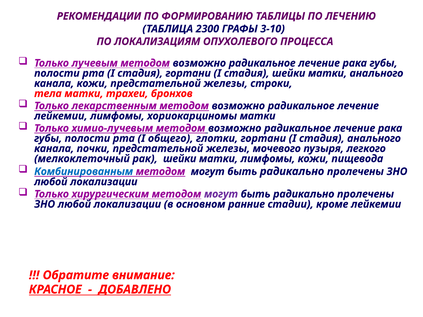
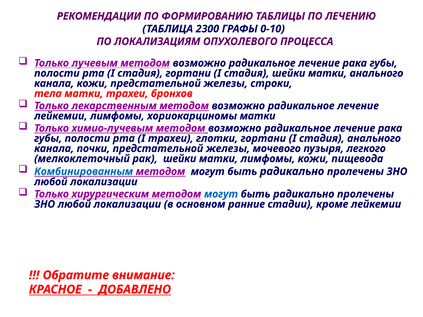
3-10: 3-10 -> 0-10 (273, 29)
I общего: общего -> трахеи (171, 138)
могут colour: purple -> blue (221, 194)
